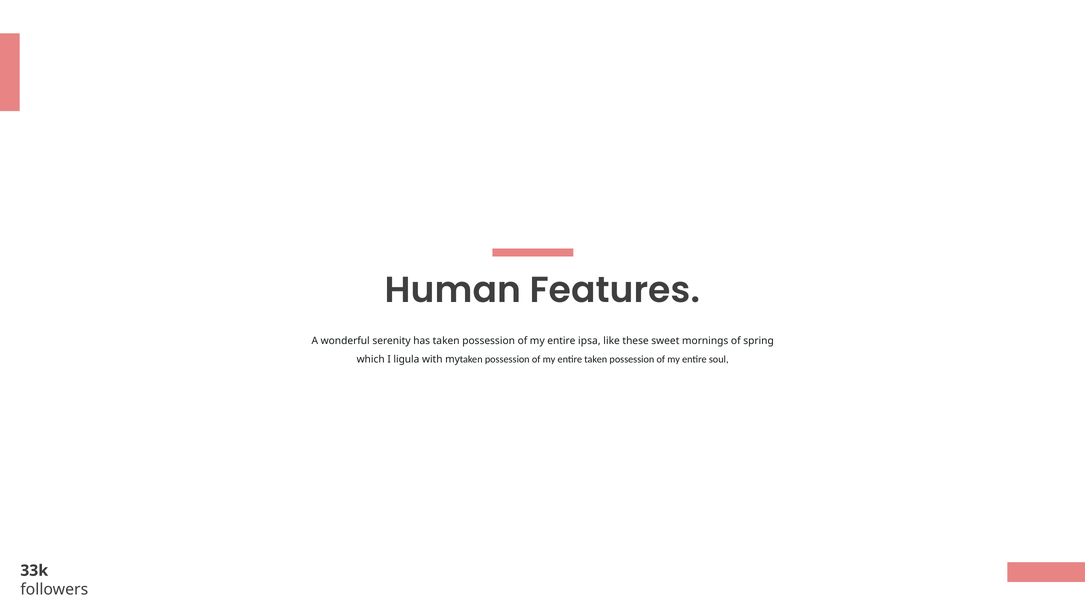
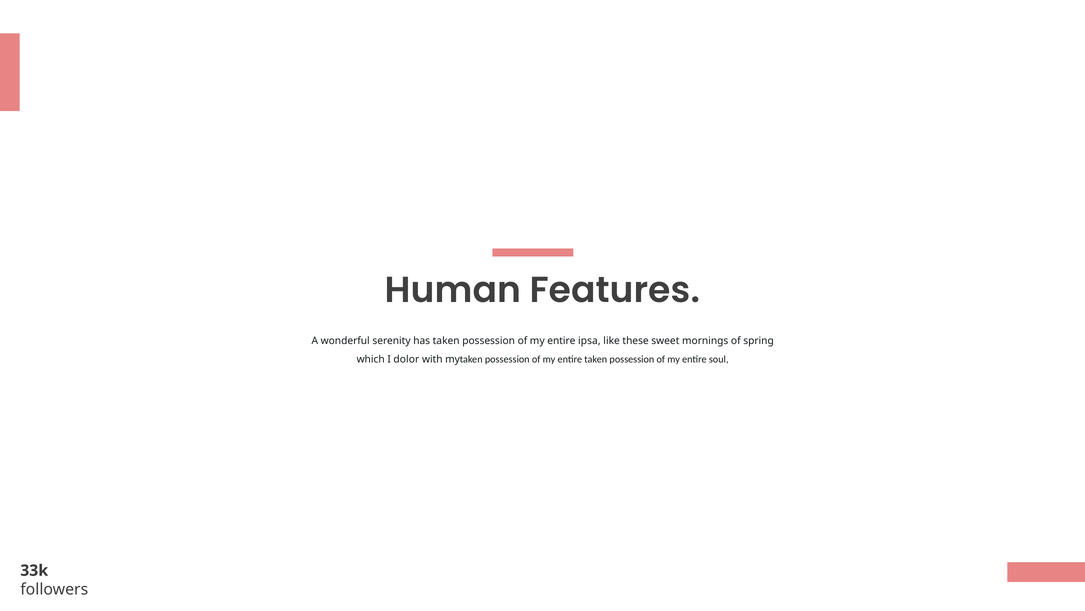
ligula: ligula -> dolor (406, 359)
